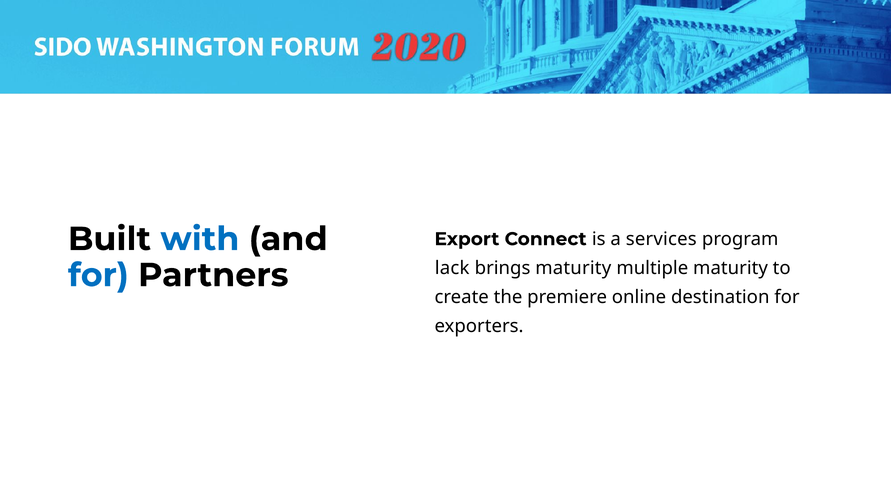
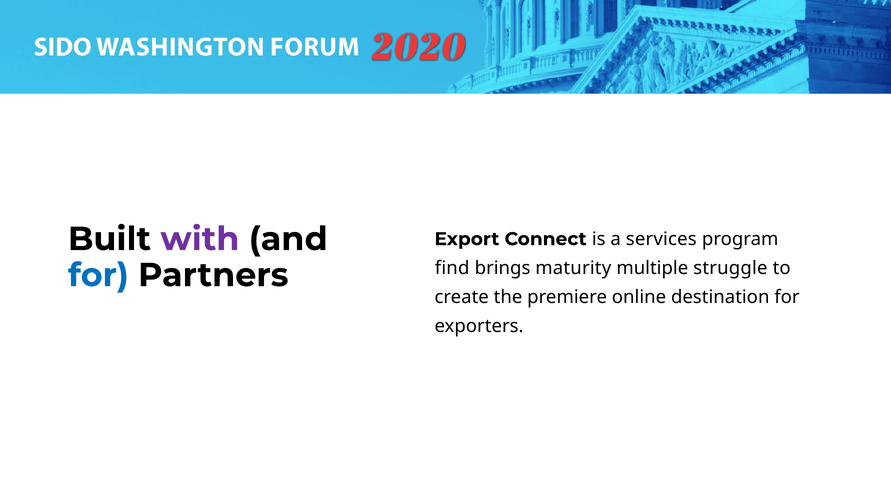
with colour: blue -> purple (200, 239)
lack: lack -> find (452, 268)
multiple maturity: maturity -> struggle (730, 268)
